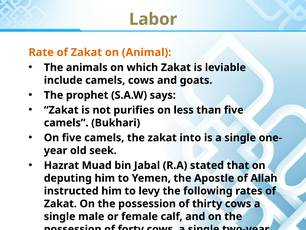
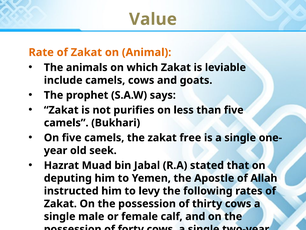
Labor: Labor -> Value (153, 19)
into: into -> free (190, 137)
